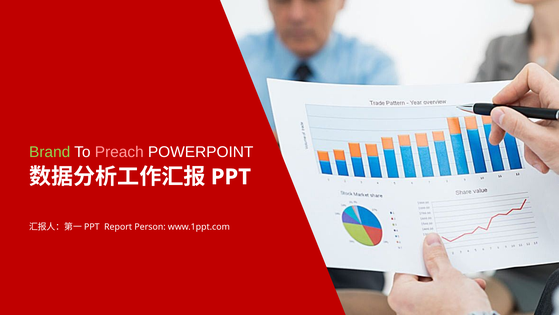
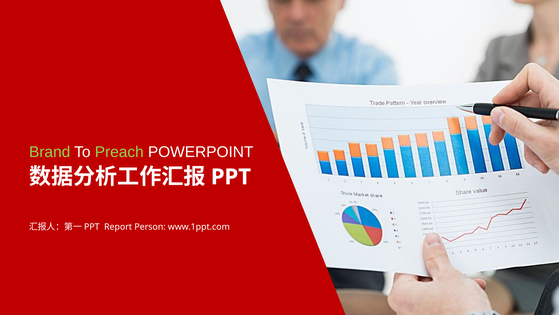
Preach colour: pink -> light green (119, 152)
